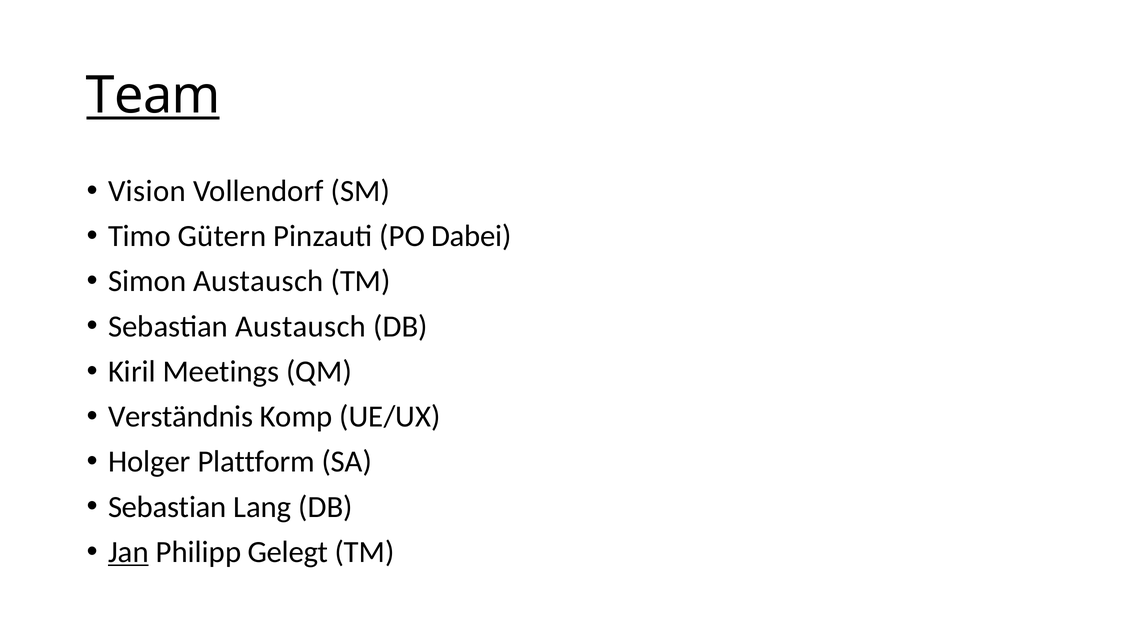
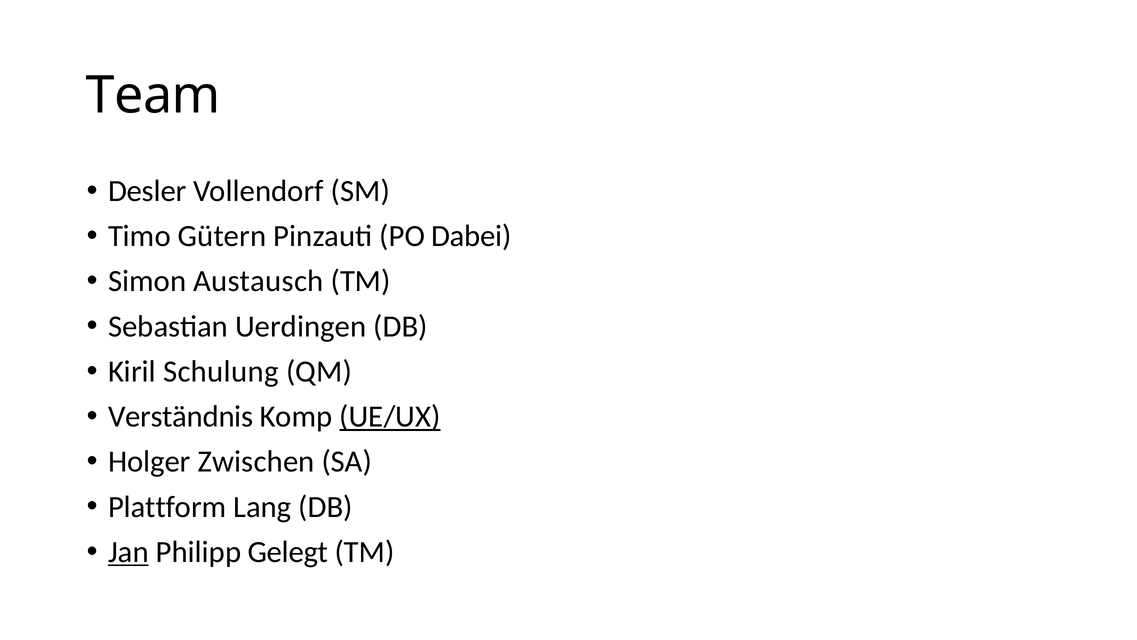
Team underline: present -> none (153, 96)
Vision: Vision -> Desler (147, 191)
Sebastian Austausch: Austausch -> Uerdingen (301, 326)
Meetings: Meetings -> Schulung (221, 371)
UE/UX underline: none -> present (390, 416)
Plattform: Plattform -> Zwischen (256, 461)
Sebastian: Sebastian -> Plattform (167, 507)
